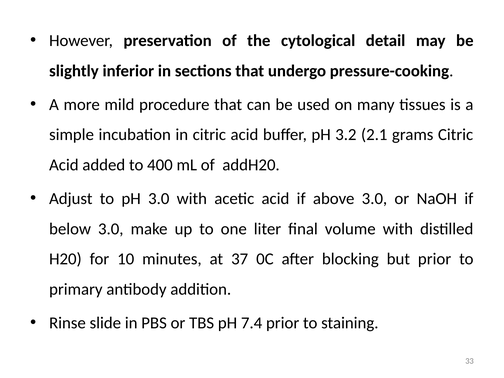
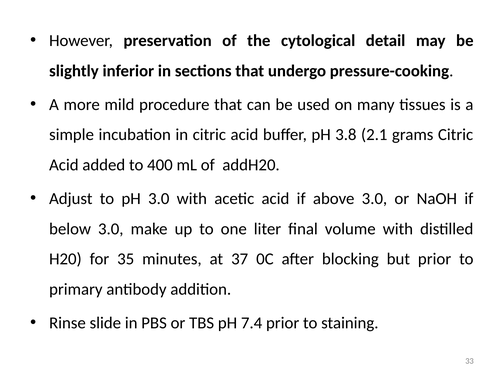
3.2: 3.2 -> 3.8 (346, 135)
10: 10 -> 35 (126, 259)
